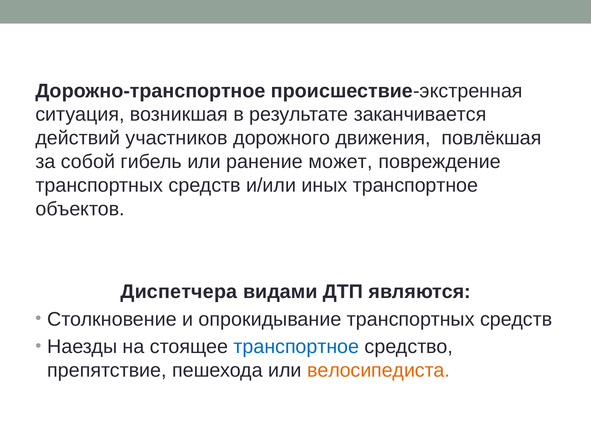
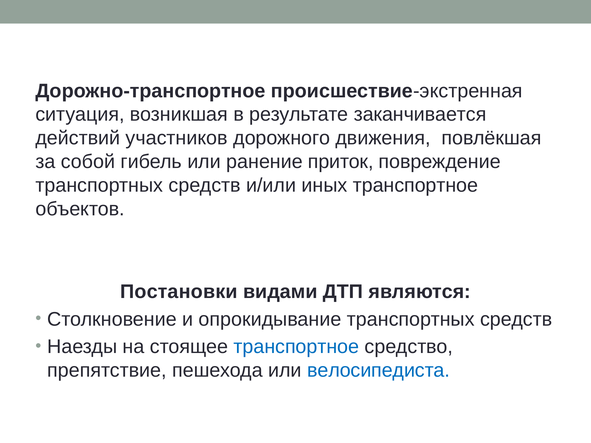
может: может -> приток (341, 162)
Диспетчера: Диспетчера -> Постановки (179, 292)
велосипедиста colour: orange -> blue (379, 371)
